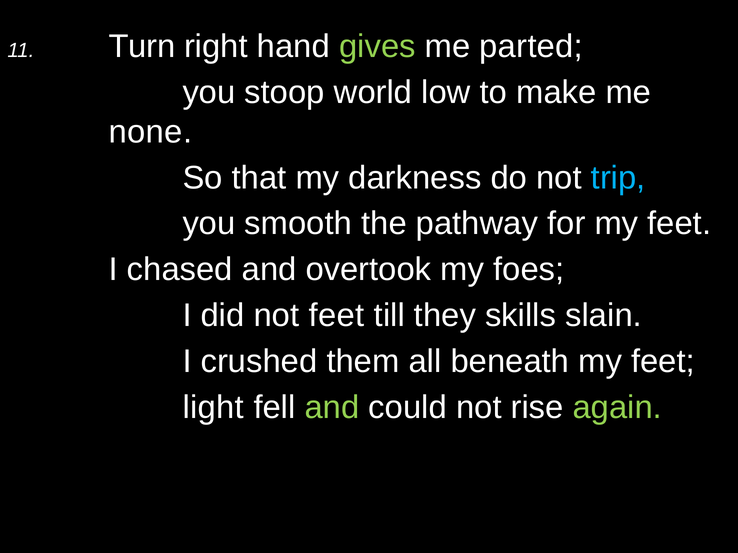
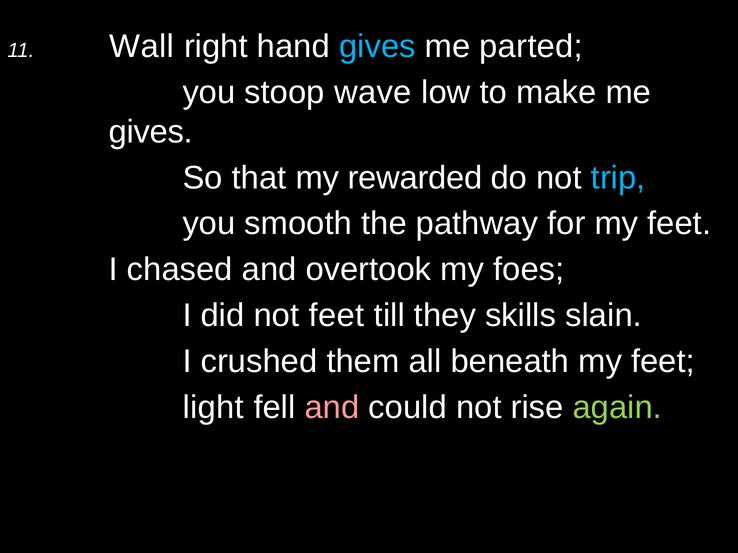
Turn: Turn -> Wall (142, 47)
gives colour: light green -> light blue (377, 47)
world: world -> wave (373, 93)
none: none -> gives (151, 132)
darkness: darkness -> rewarded (415, 178)
and colour: light green -> pink (332, 408)
